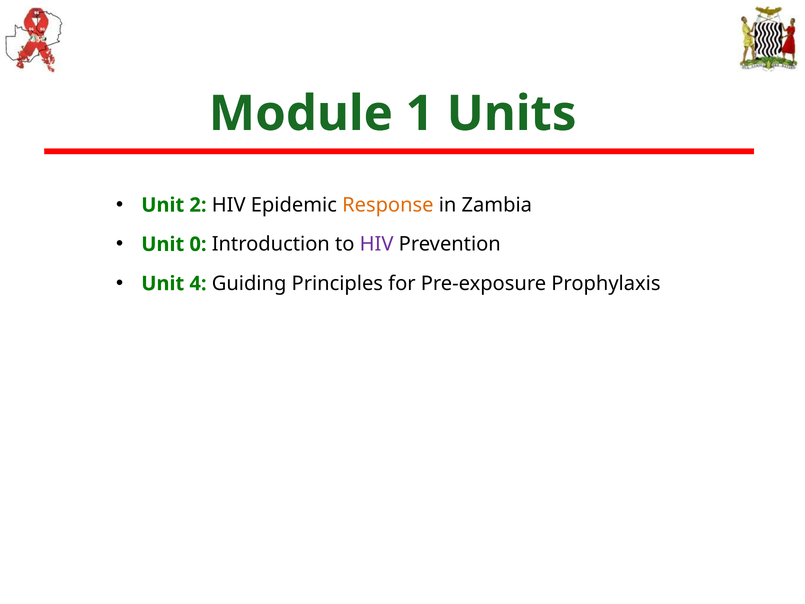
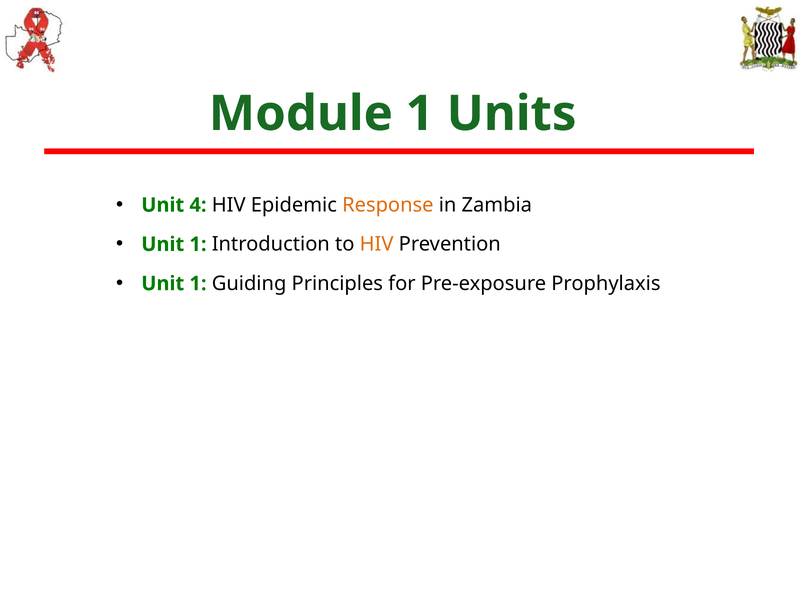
2: 2 -> 4 (198, 205)
0: 0 -> 1 (198, 244)
HIV colour: purple -> orange (377, 244)
4: 4 -> 1 (198, 283)
